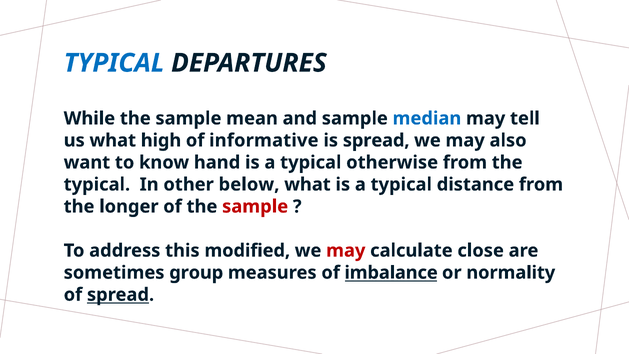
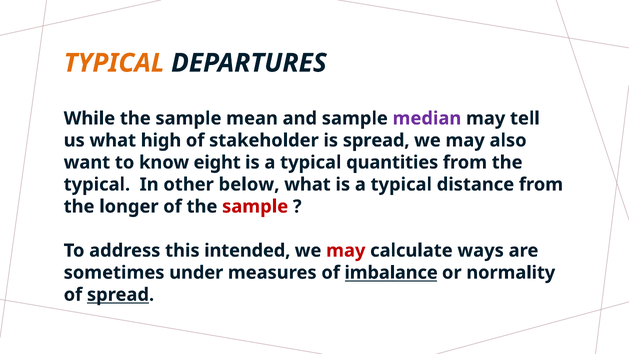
TYPICAL colour: blue -> orange (114, 63)
median colour: blue -> purple (427, 118)
informative: informative -> stakeholder (264, 140)
hand: hand -> eight (217, 162)
otherwise: otherwise -> quantities (392, 162)
modified: modified -> intended (247, 250)
close: close -> ways (481, 250)
group: group -> under (196, 273)
